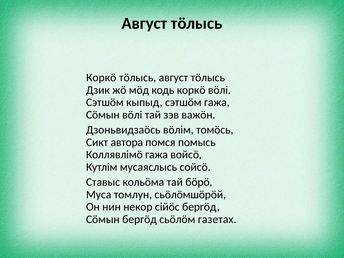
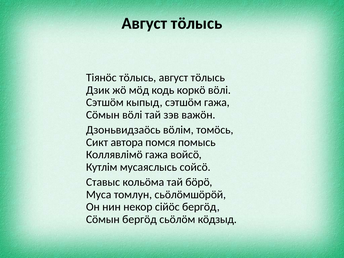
Коркö: Коркö -> Тiянöс (101, 78)
газетах: газетах -> кöдзыд (217, 219)
